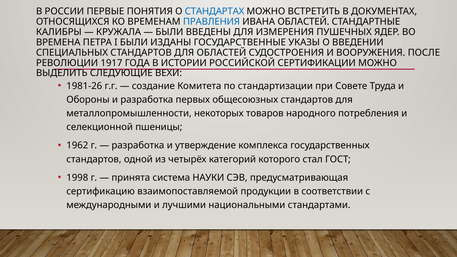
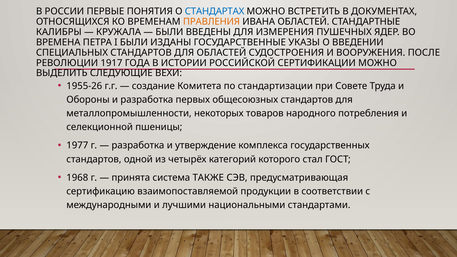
ПРАВЛЕНИЯ colour: blue -> orange (211, 22)
1981-26: 1981-26 -> 1955-26 (84, 86)
1962: 1962 -> 1977 (77, 146)
1998: 1998 -> 1968 (77, 178)
НАУКИ: НАУКИ -> ТАКЖЕ (208, 178)
